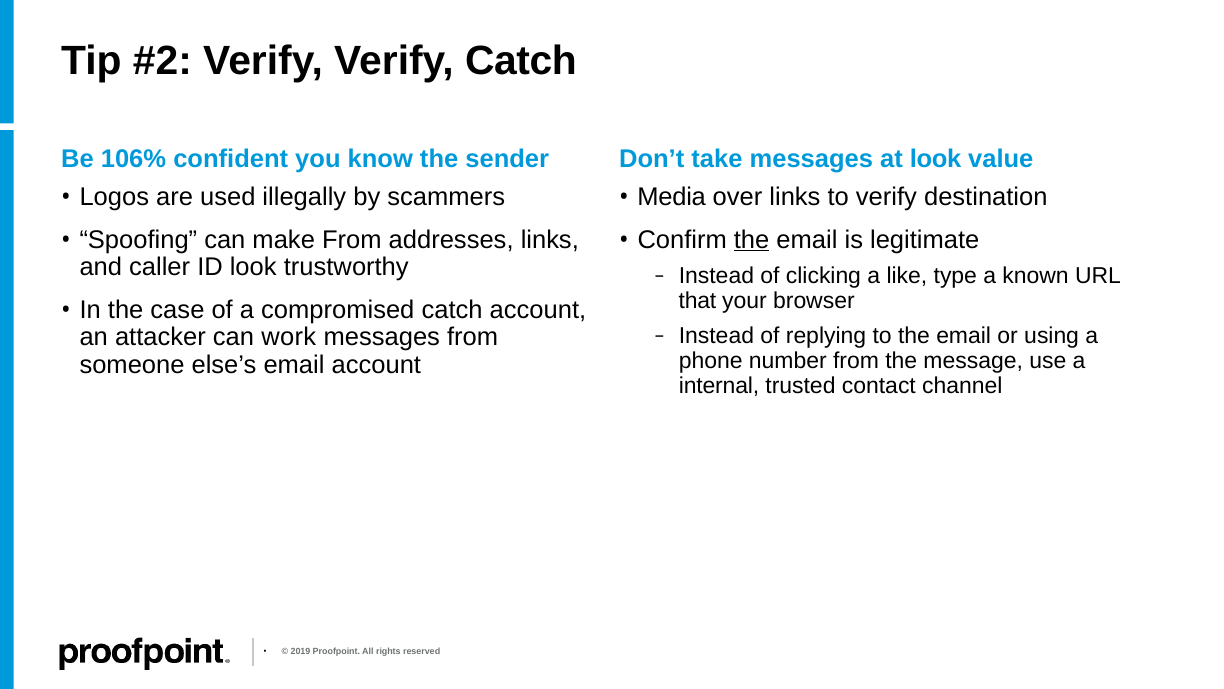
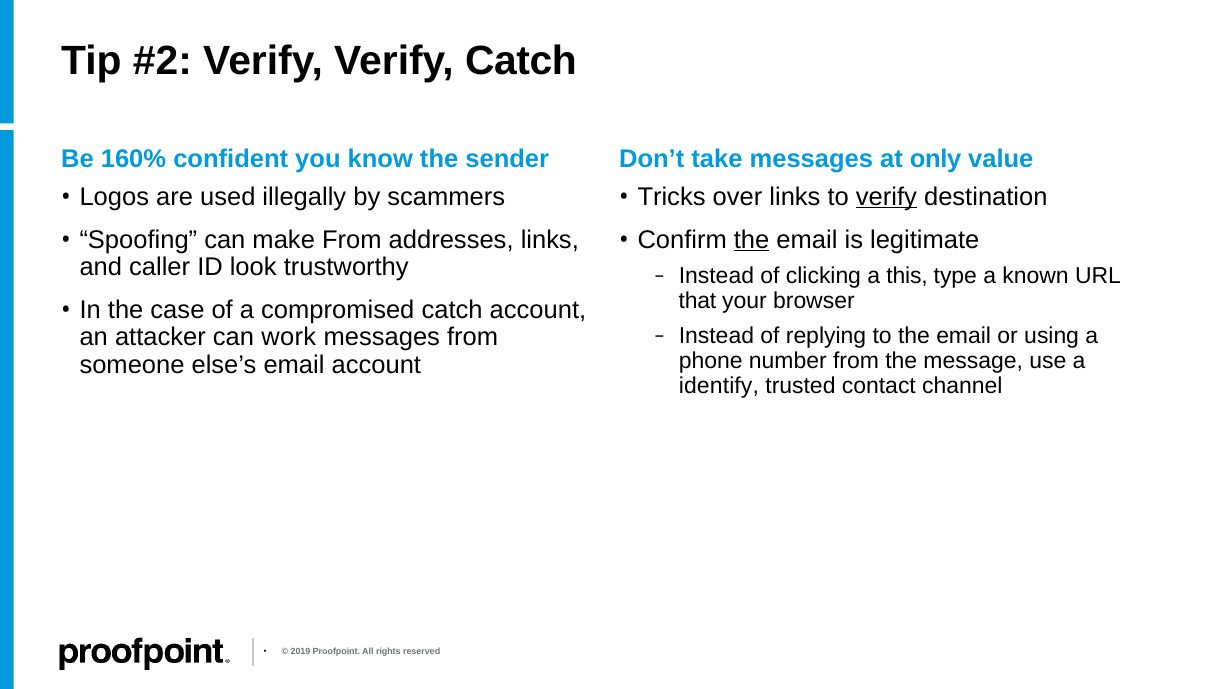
106%: 106% -> 160% (133, 159)
at look: look -> only (936, 159)
Media: Media -> Tricks (672, 197)
verify underline: none -> present (886, 197)
like: like -> this (907, 276)
internal: internal -> identify (719, 385)
